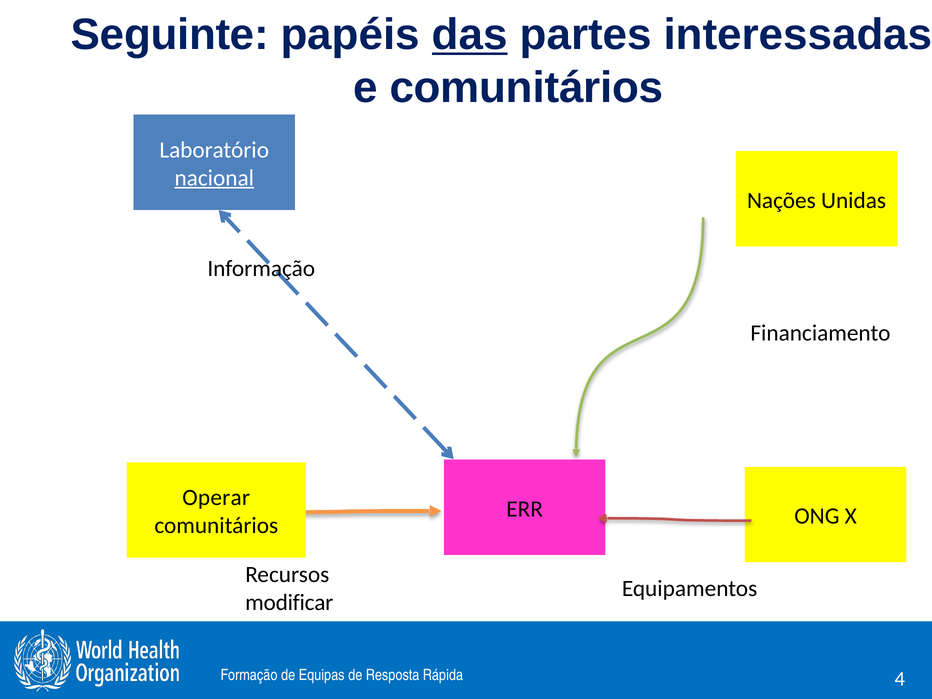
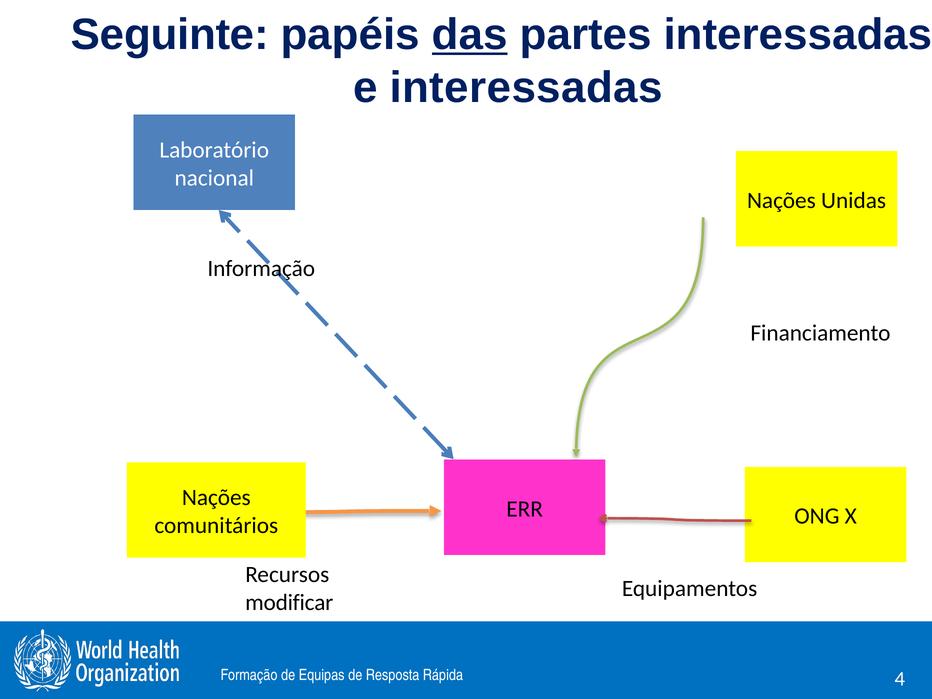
e comunitários: comunitários -> interessadas (526, 88)
nacional underline: present -> none (214, 178)
Operar: Operar -> Nações (216, 498)
